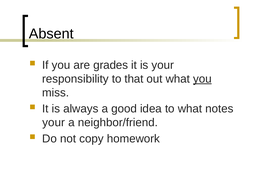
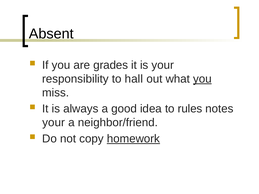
that: that -> hall (134, 79)
to what: what -> rules (190, 109)
homework underline: none -> present (133, 139)
